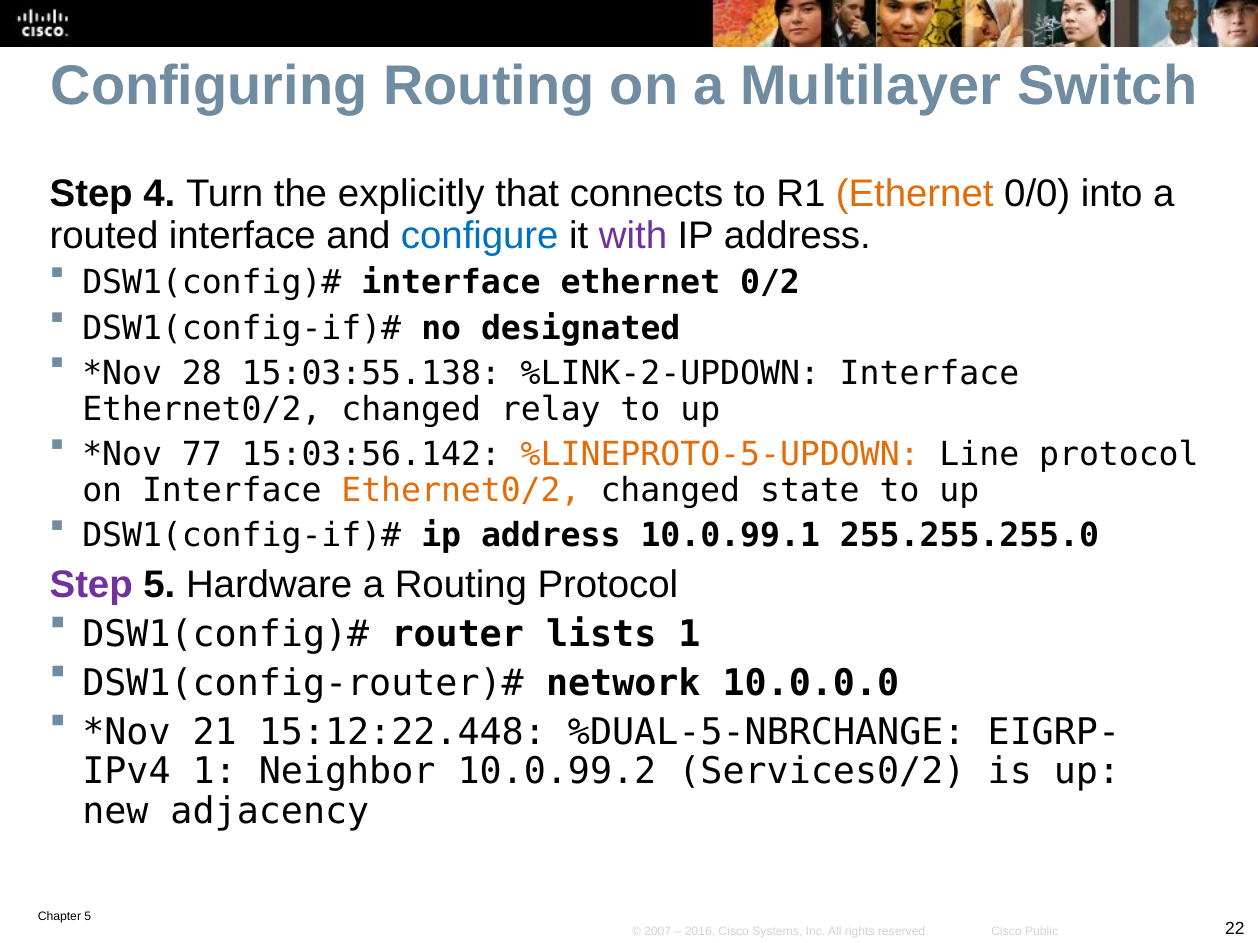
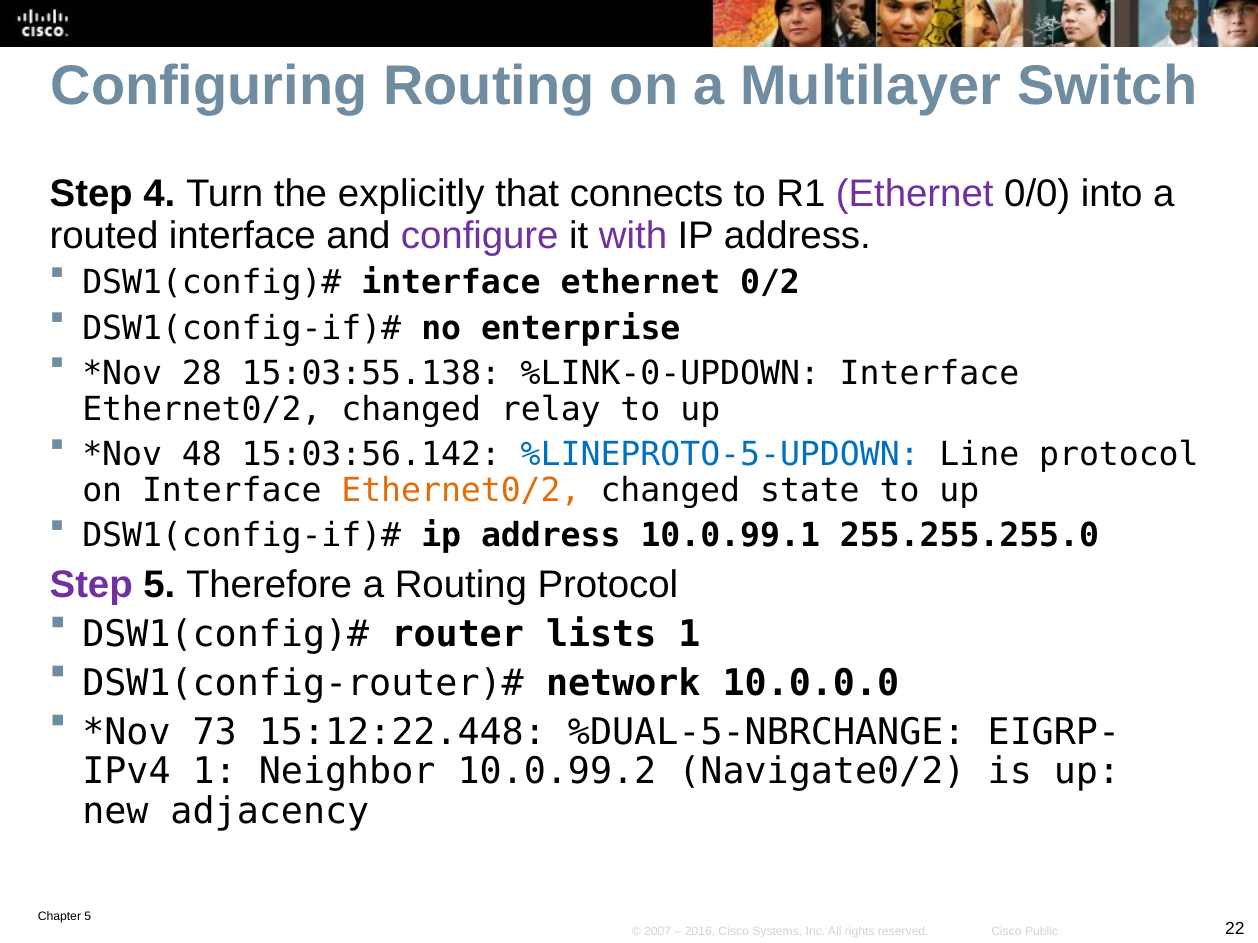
Ethernet colour: orange -> purple (915, 194)
configure colour: blue -> purple (480, 236)
designated: designated -> enterprise (581, 328)
%LINK-2-UPDOWN: %LINK-2-UPDOWN -> %LINK-0-UPDOWN (670, 374)
77: 77 -> 48 (202, 455)
%LINEPROTO-5-UPDOWN colour: orange -> blue (720, 455)
Hardware: Hardware -> Therefore (269, 585)
21: 21 -> 73 (215, 732)
Services0/2: Services0/2 -> Navigate0/2 (822, 772)
